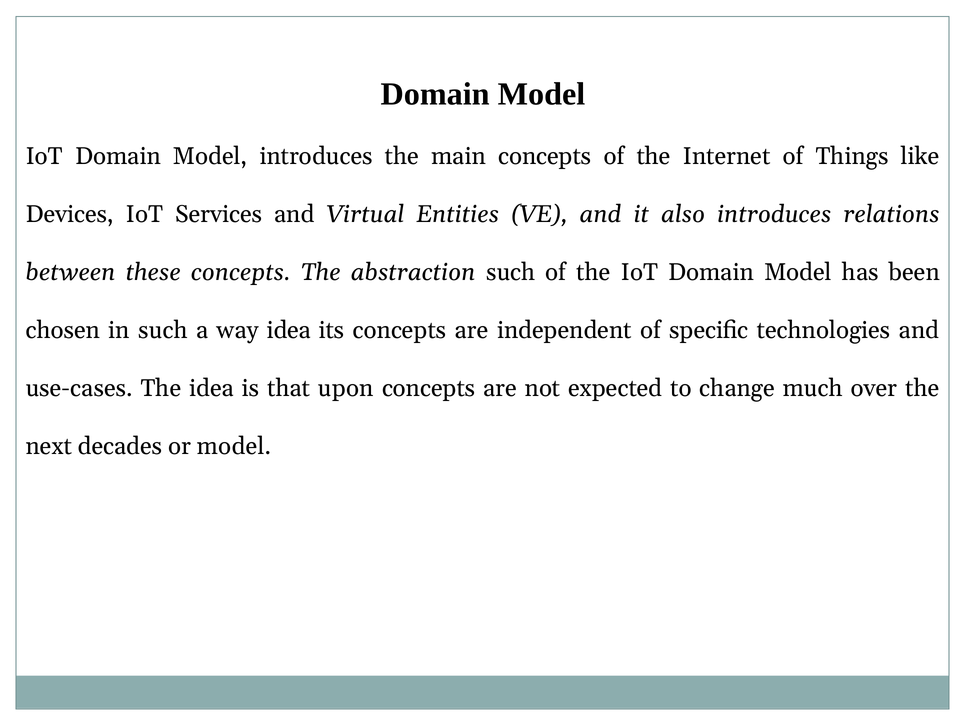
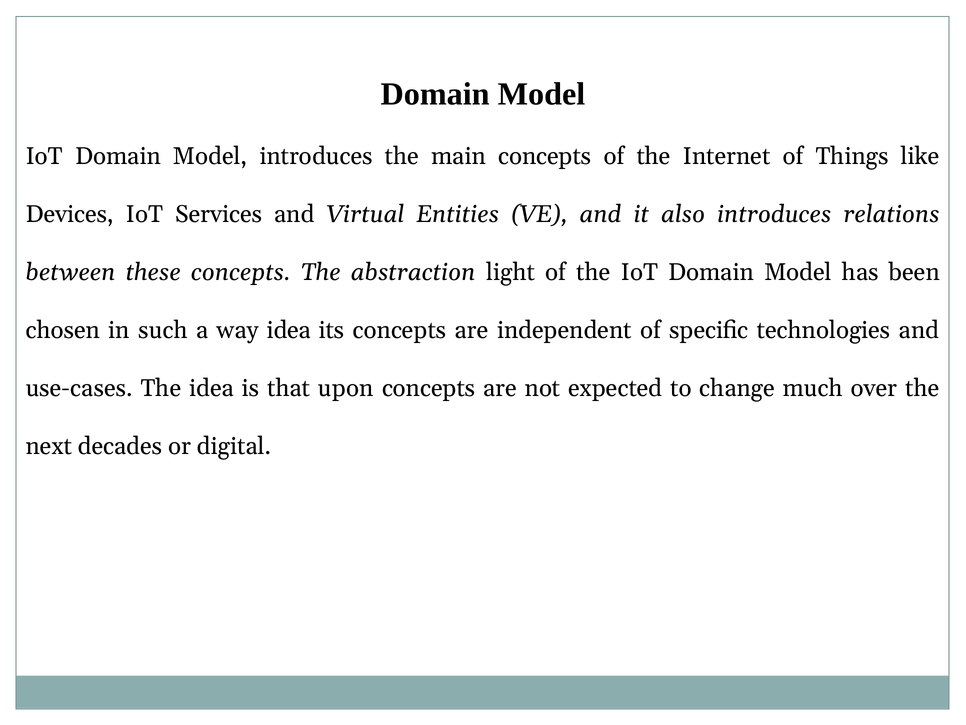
abstraction such: such -> light (511, 272)
or model: model -> digital (234, 446)
